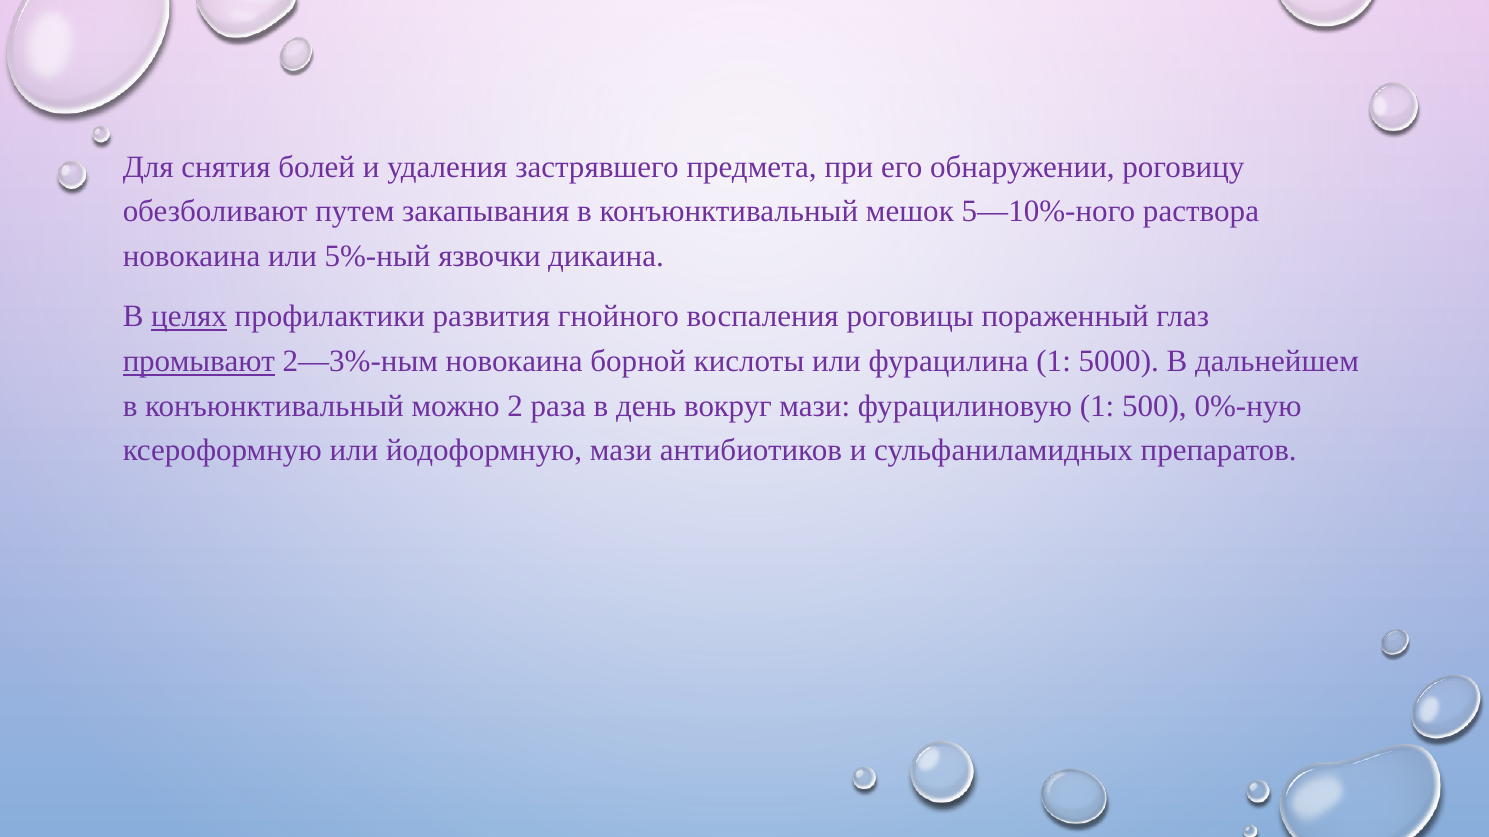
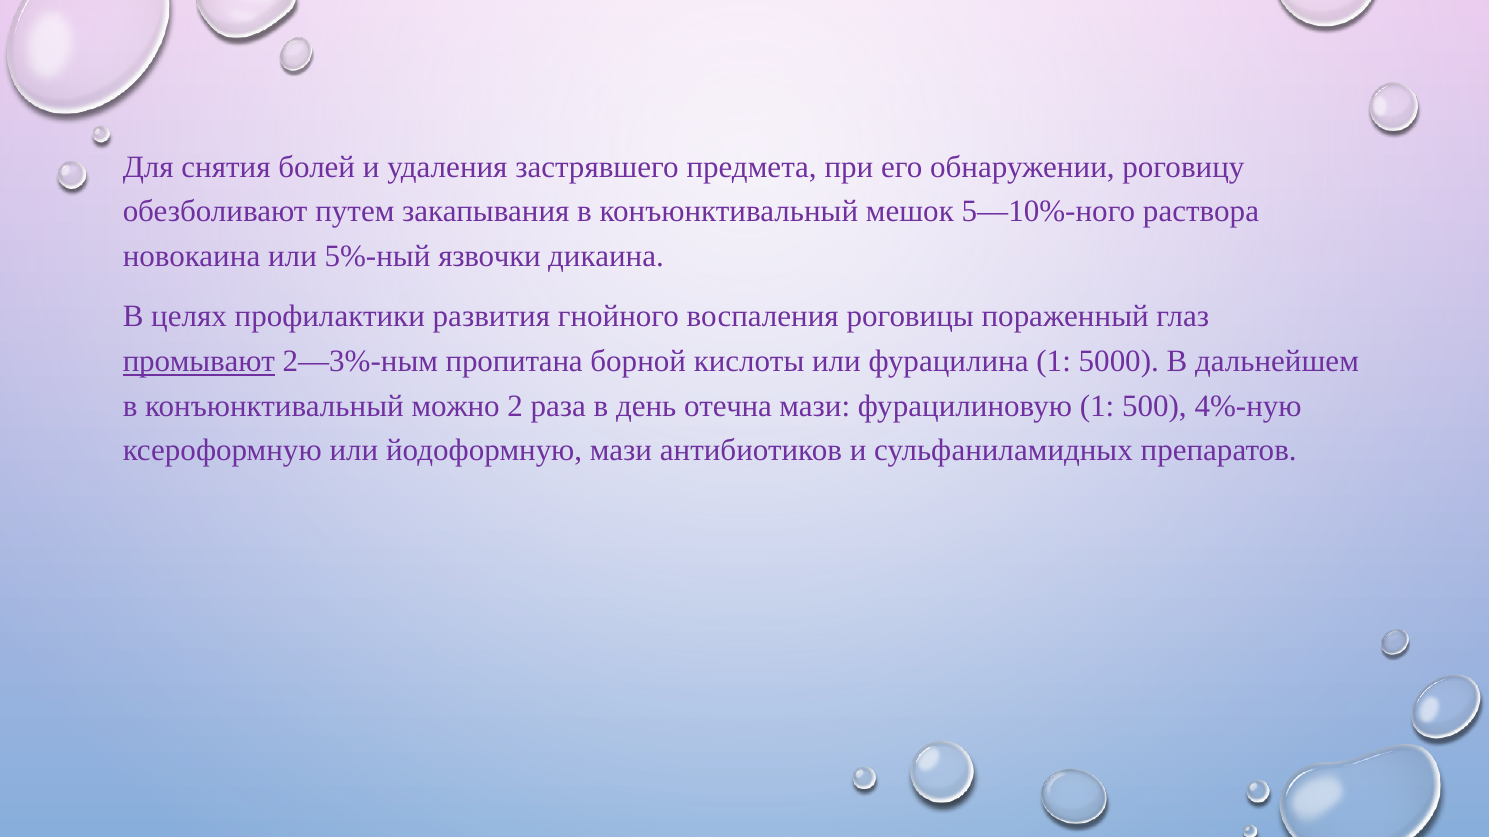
целях underline: present -> none (189, 317)
2—3%-ным новокаина: новокаина -> пропитана (514, 362)
вокруг: вокруг -> отечна (728, 406)
0%-ную: 0%-ную -> 4%-ную (1248, 406)
